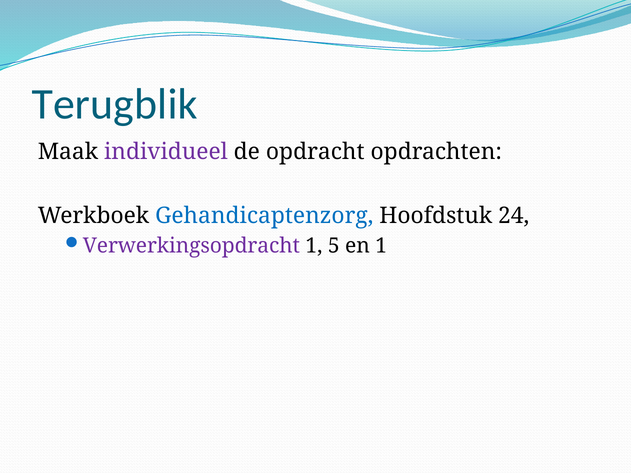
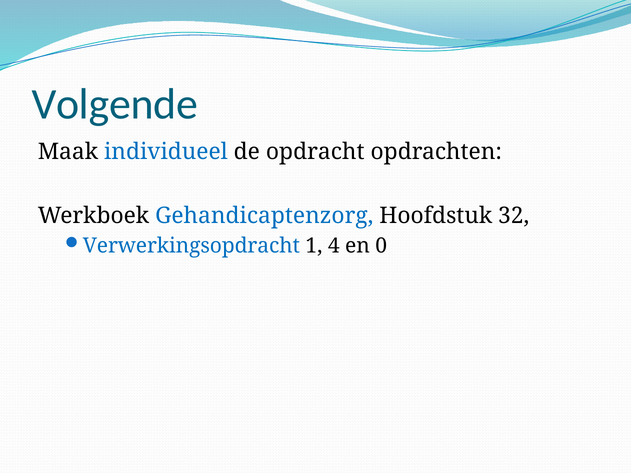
Terugblik: Terugblik -> Volgende (115, 104)
individueel colour: purple -> blue (166, 152)
24: 24 -> 32 (514, 216)
Verwerkingsopdracht colour: purple -> blue (191, 246)
5: 5 -> 4 (334, 246)
en 1: 1 -> 0 (381, 246)
